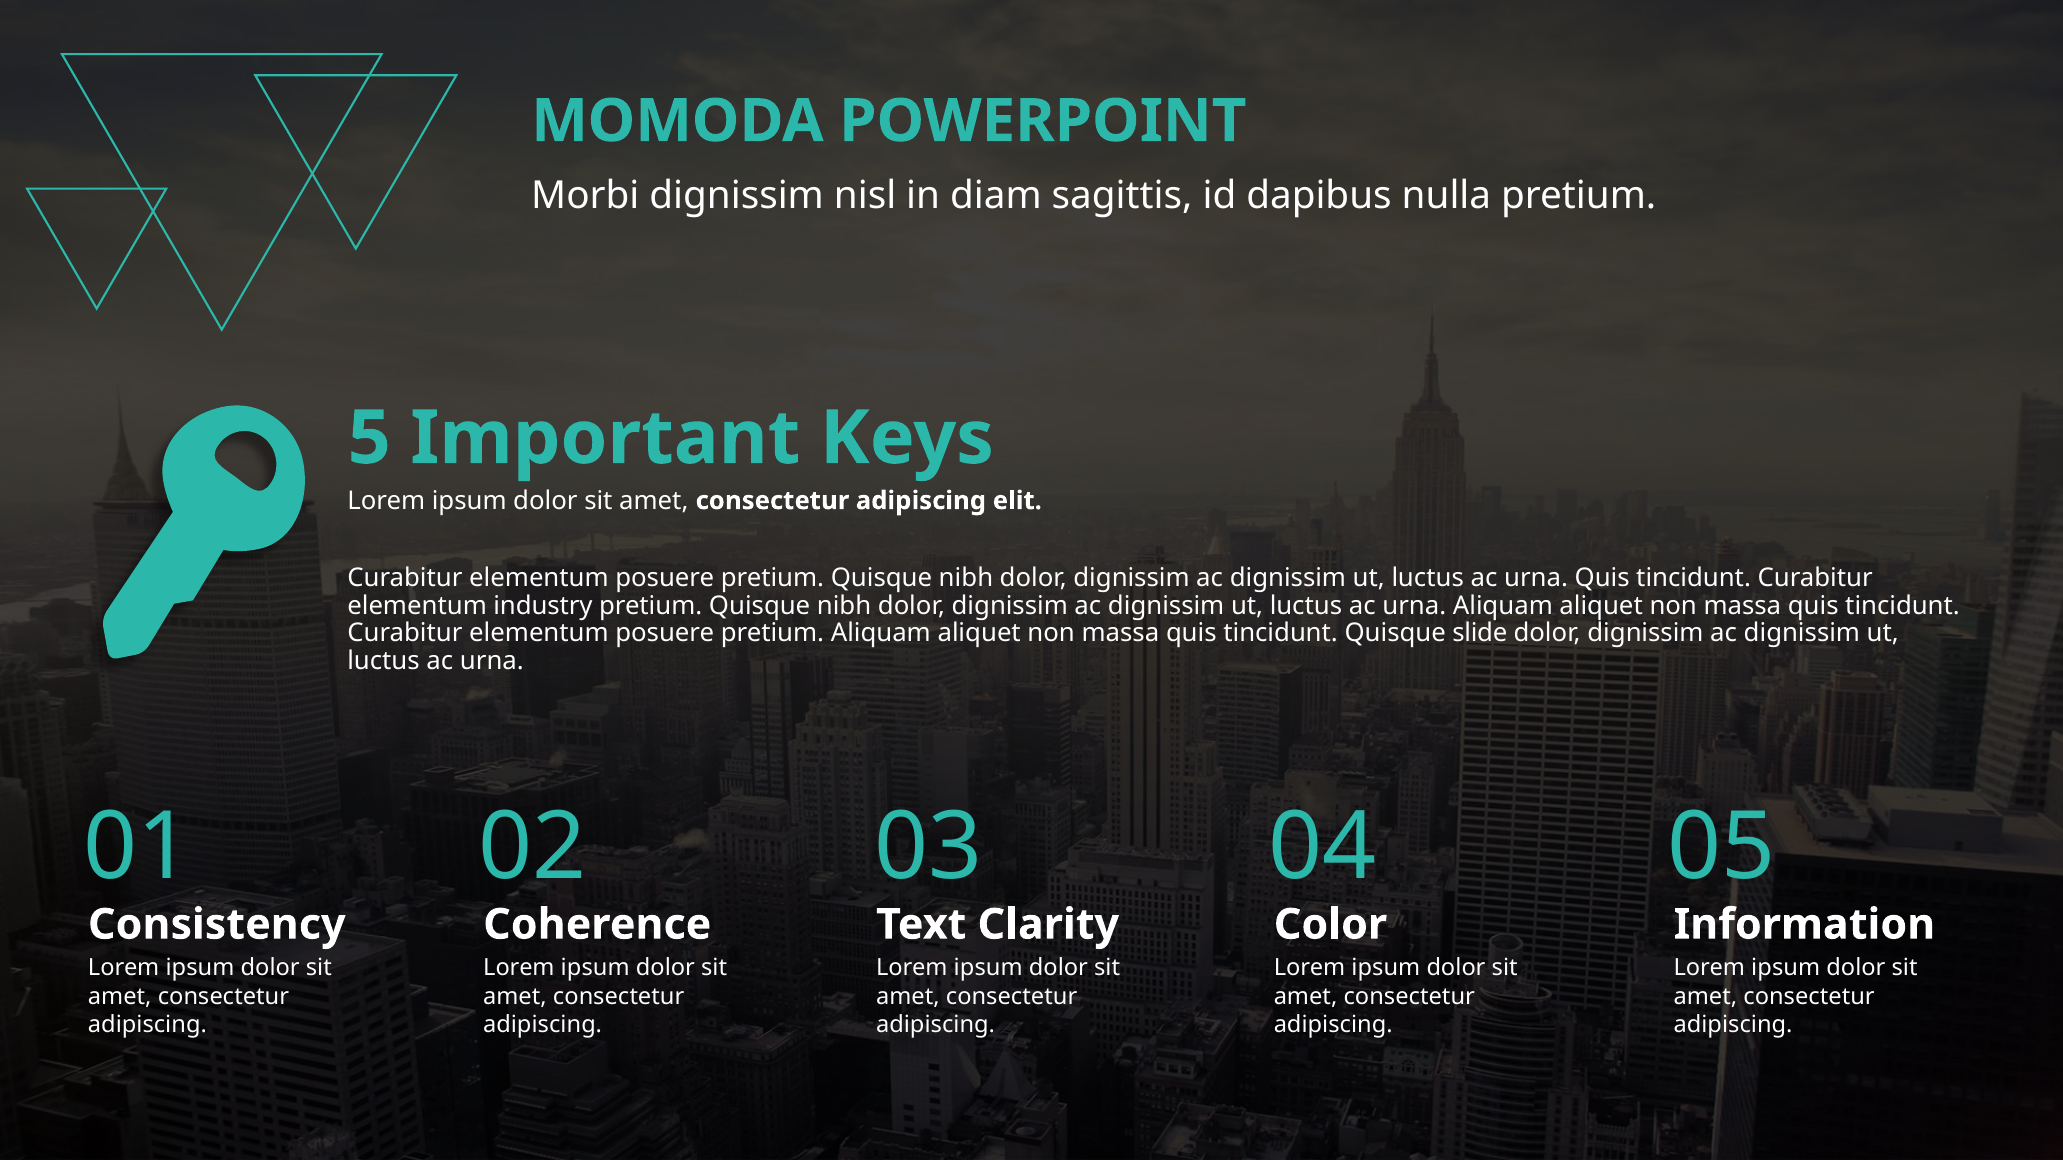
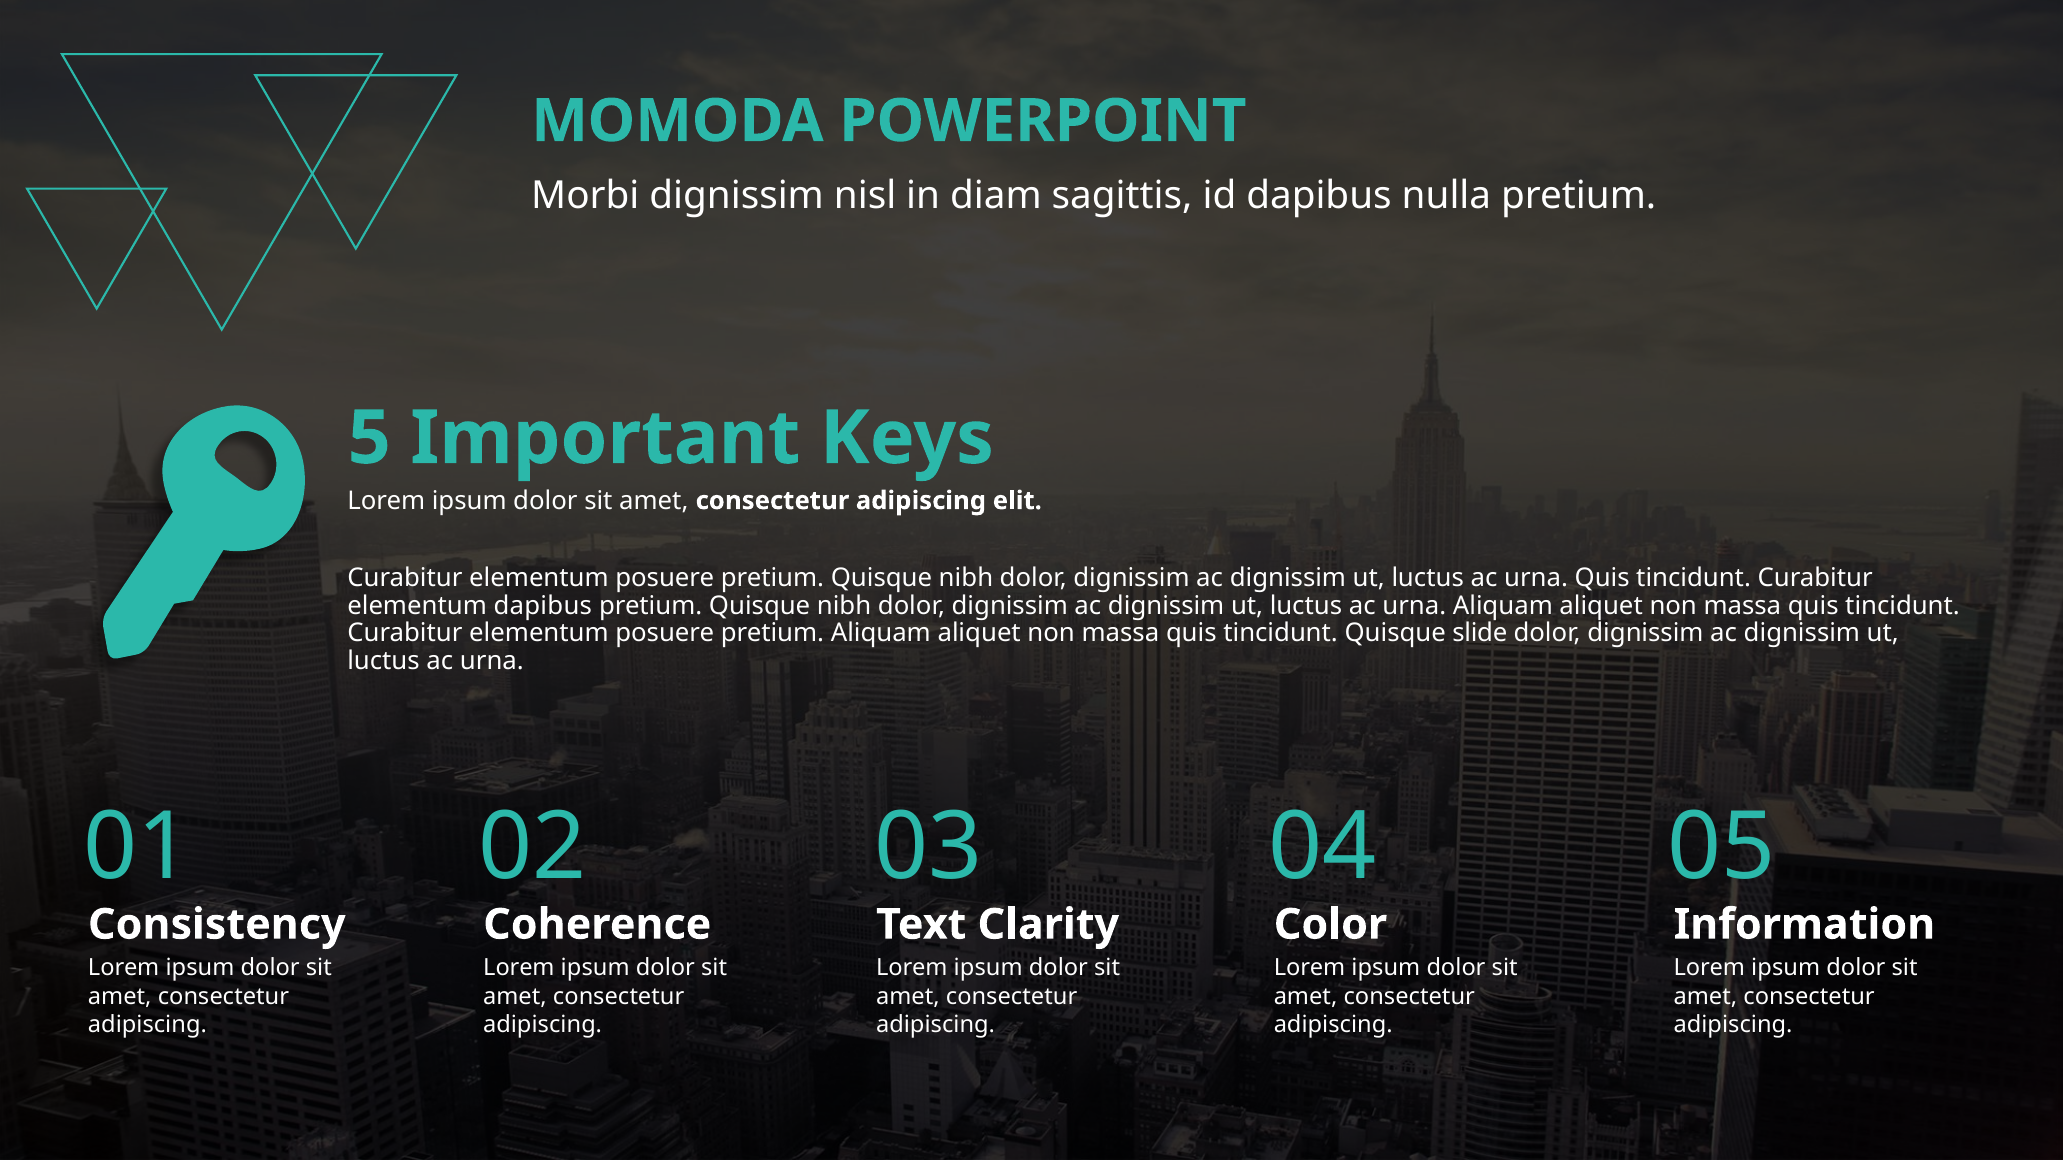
elementum industry: industry -> dapibus (543, 606)
